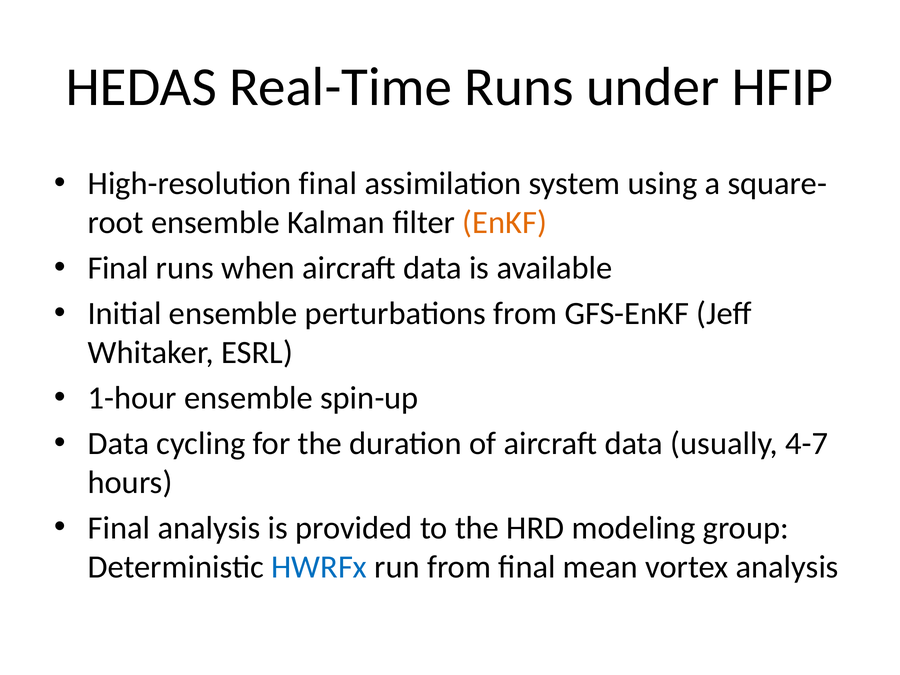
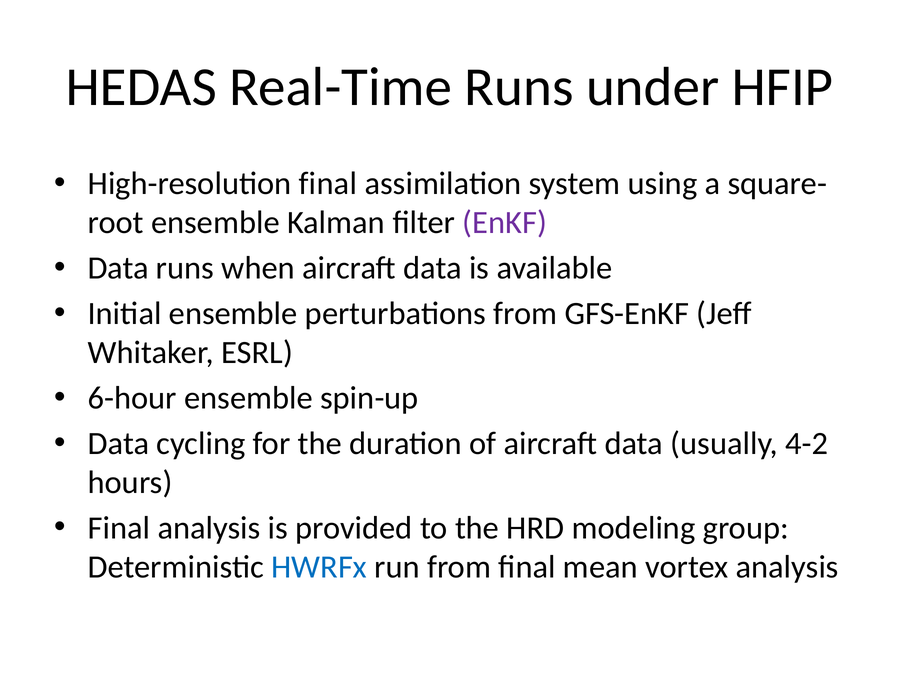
EnKF colour: orange -> purple (505, 223)
Final: Final -> Data (118, 268)
1-hour: 1-hour -> 6-hour (132, 398)
4-7: 4-7 -> 4-2 (807, 444)
